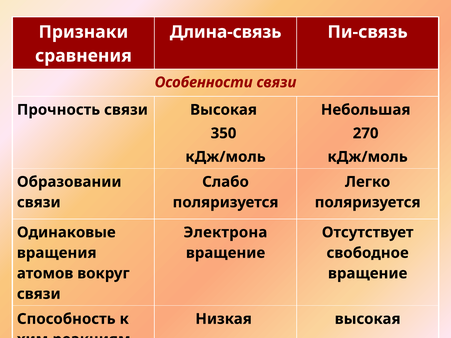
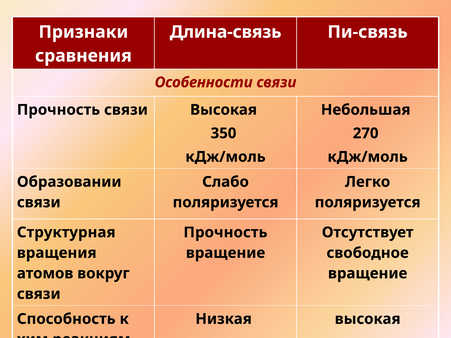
Одинаковые: Одинаковые -> Структурная (66, 233)
Электрона: Электрона -> Прочность (225, 233)
